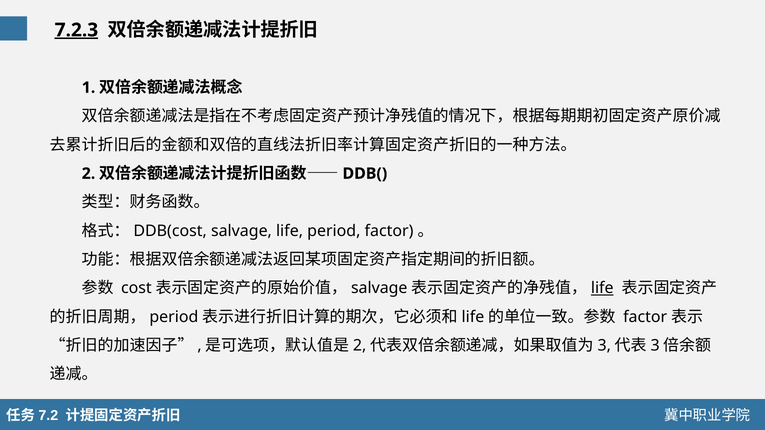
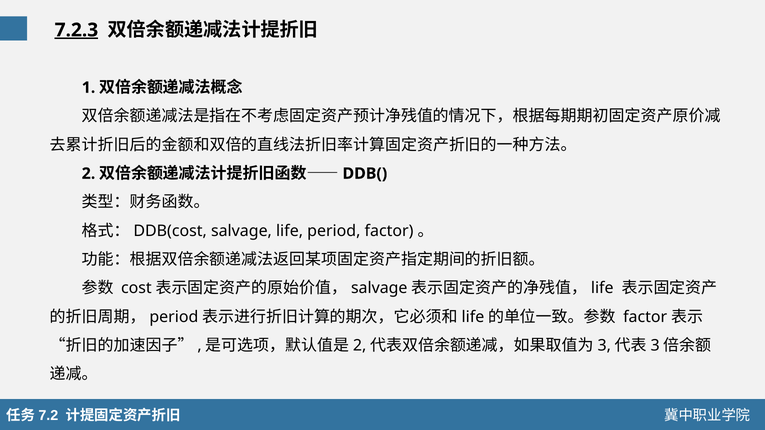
life underline: present -> none (602, 288)
